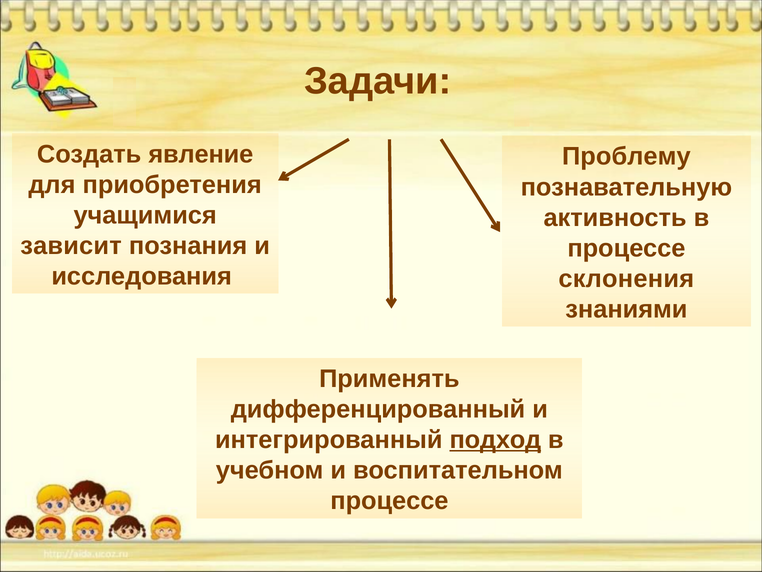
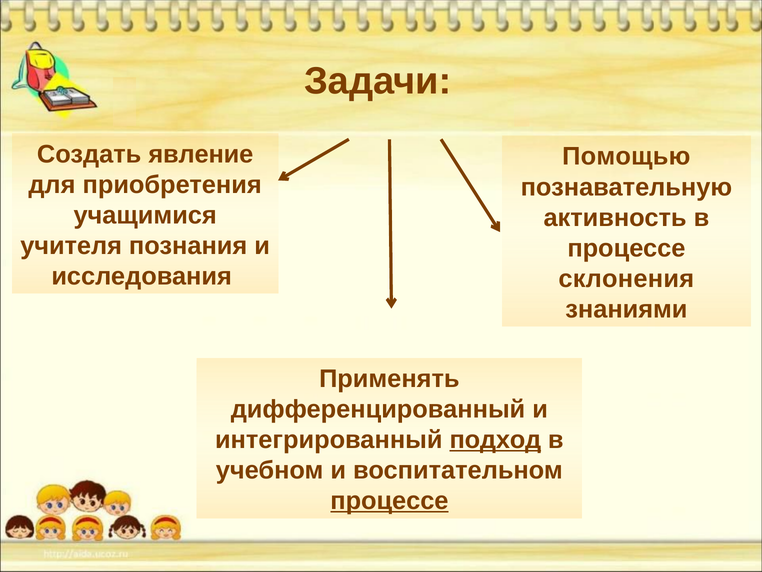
Проблему: Проблему -> Помощью (626, 156)
зависит: зависит -> учителя (71, 245)
процессе underline: none -> present (389, 500)
